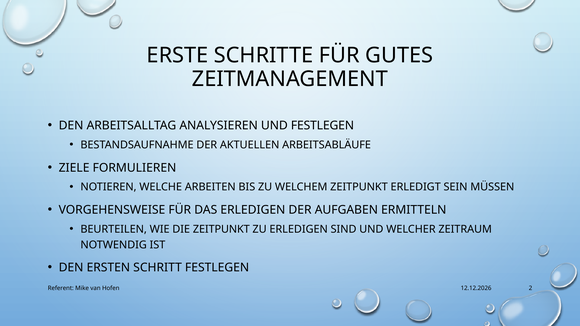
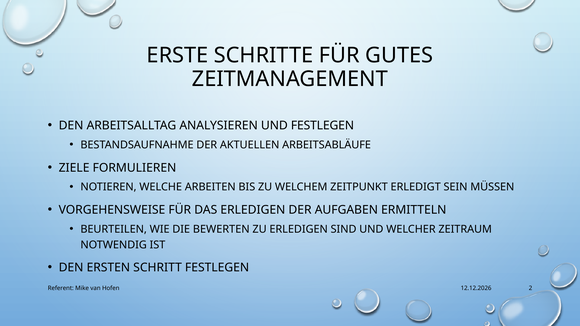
DIE ZEITPUNKT: ZEITPUNKT -> BEWERTEN (221, 229)
